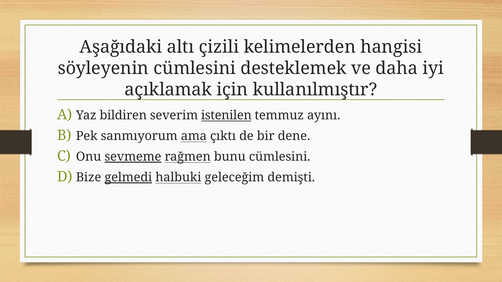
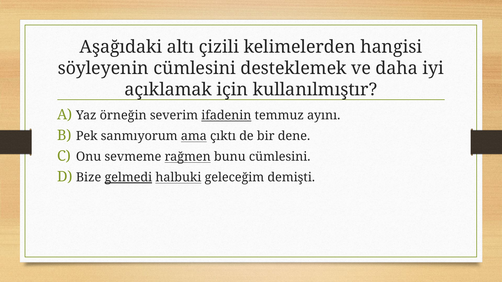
bildiren: bildiren -> örneğin (123, 116)
istenilen: istenilen -> ifadenin (226, 116)
sevmeme underline: present -> none (133, 157)
